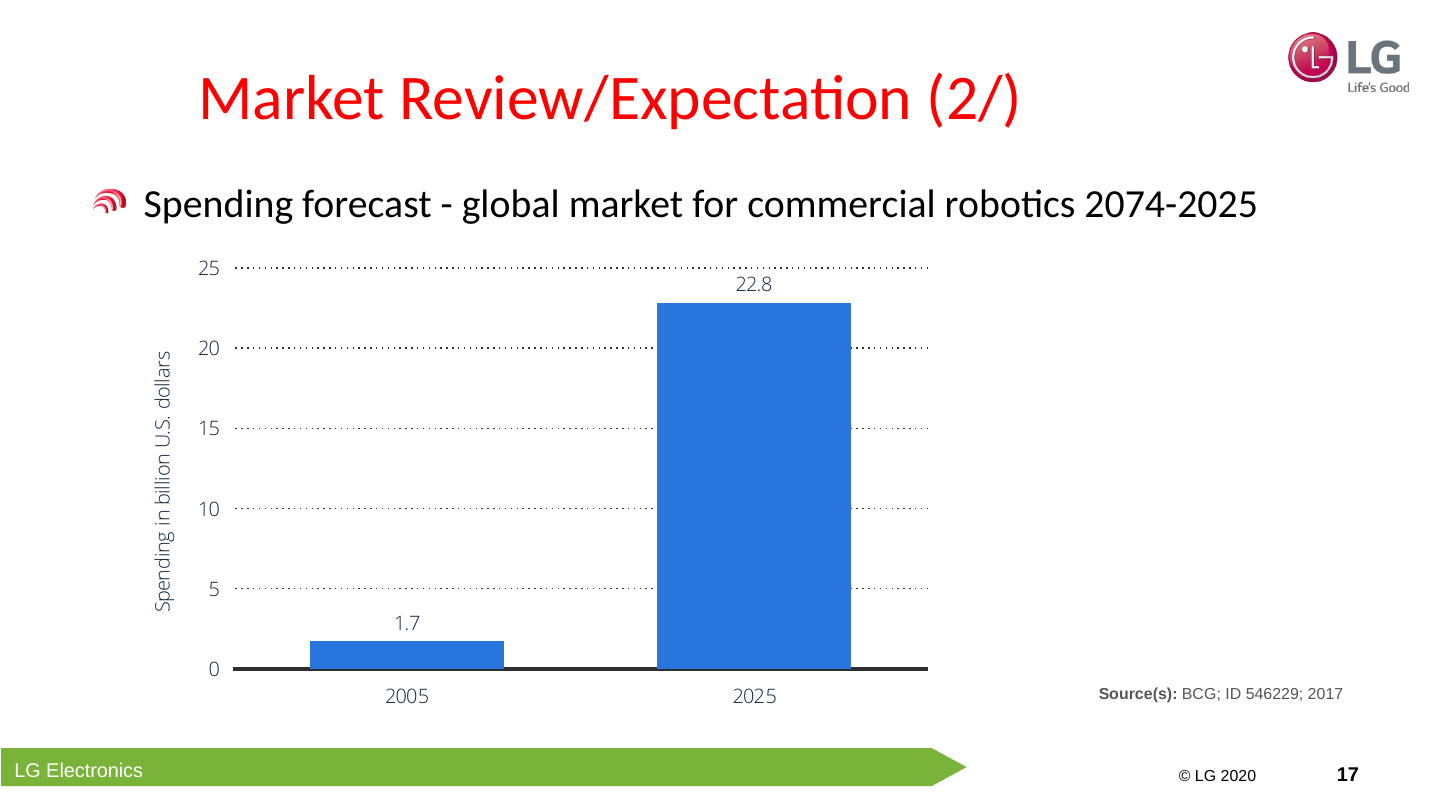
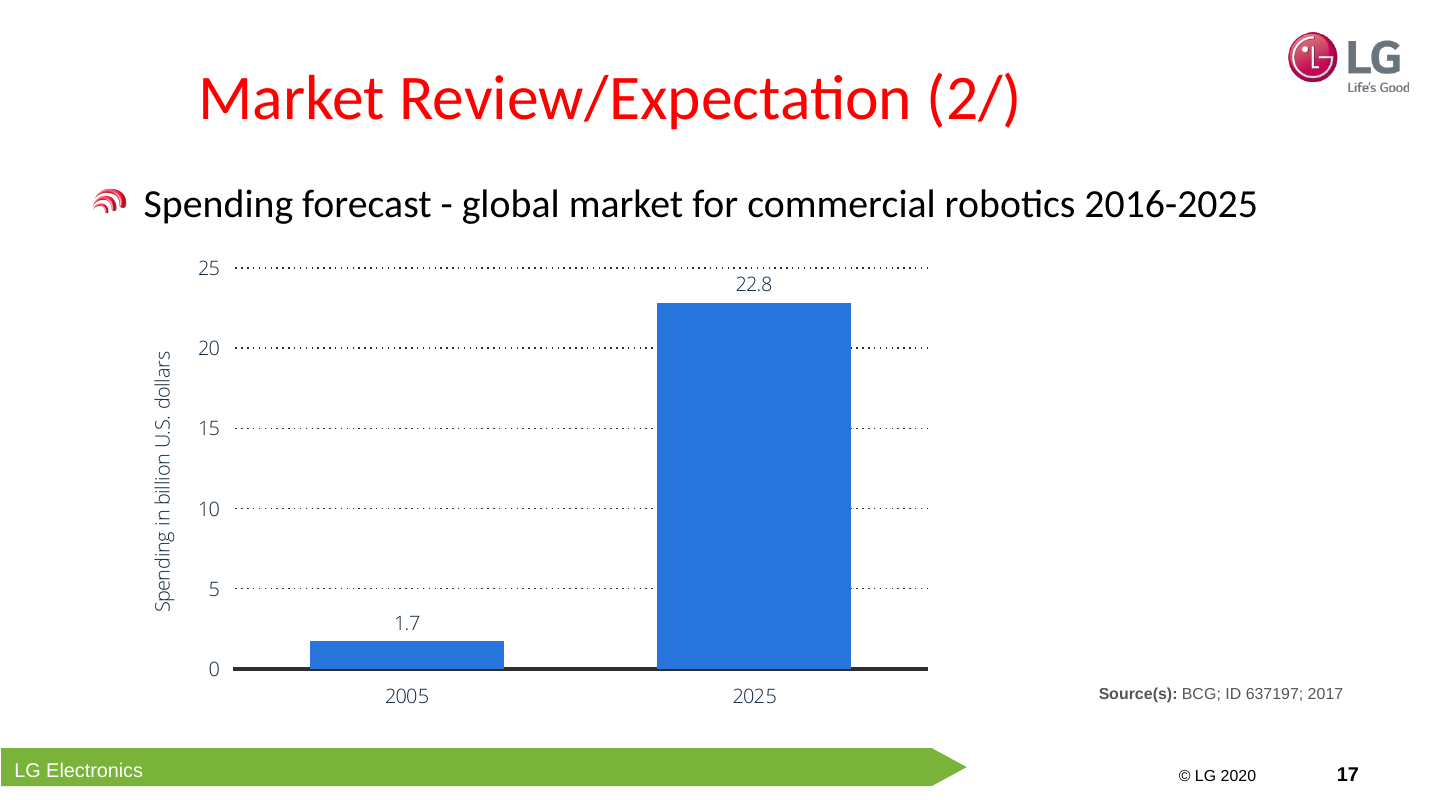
2074-2025: 2074-2025 -> 2016-2025 (1171, 204)
546229: 546229 -> 637197 (1275, 694)
